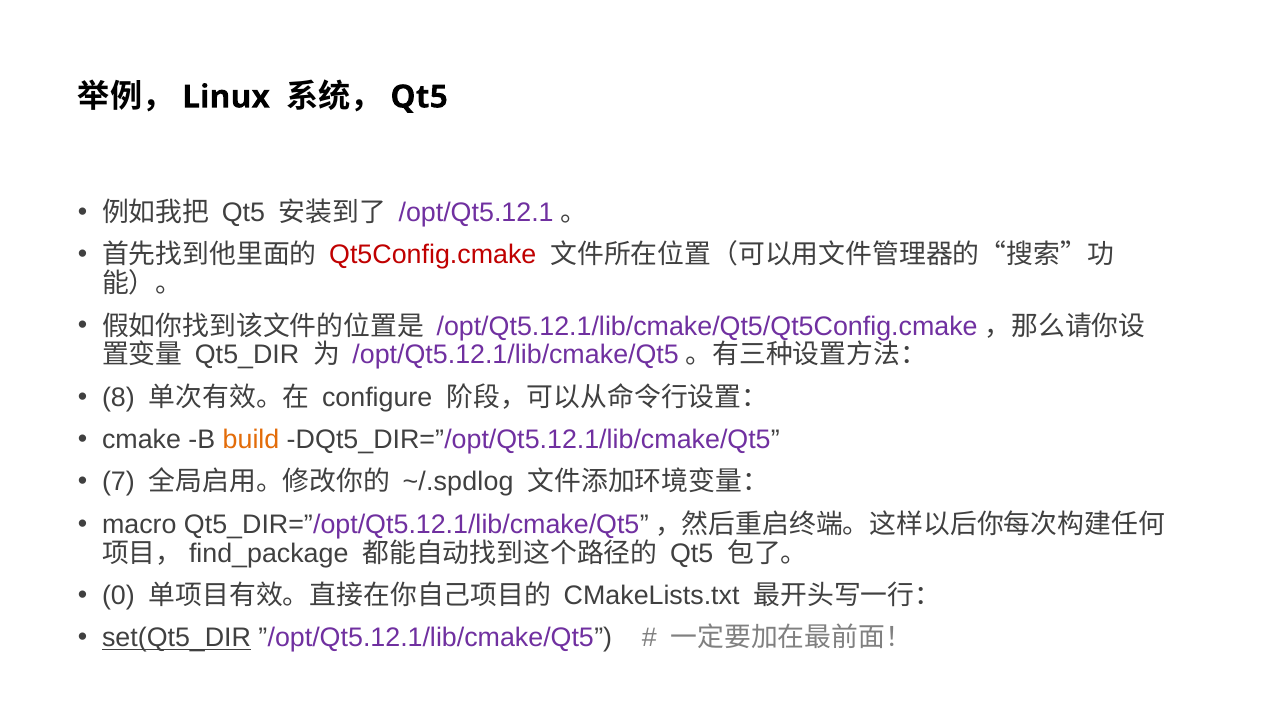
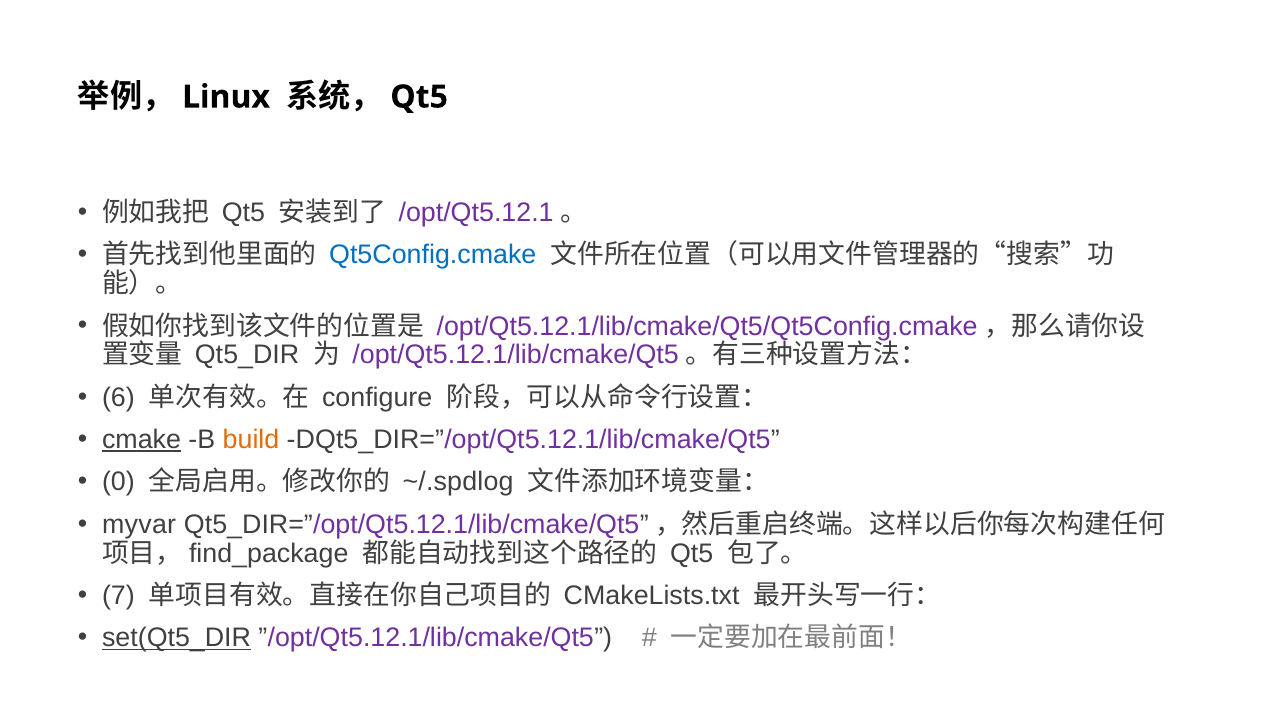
Qt5Config.cmake colour: red -> blue (433, 255)
8: 8 -> 6 (118, 398)
cmake underline: none -> present (142, 440)
7: 7 -> 0 (118, 482)
macro: macro -> myvar (139, 525)
0: 0 -> 7 (118, 596)
